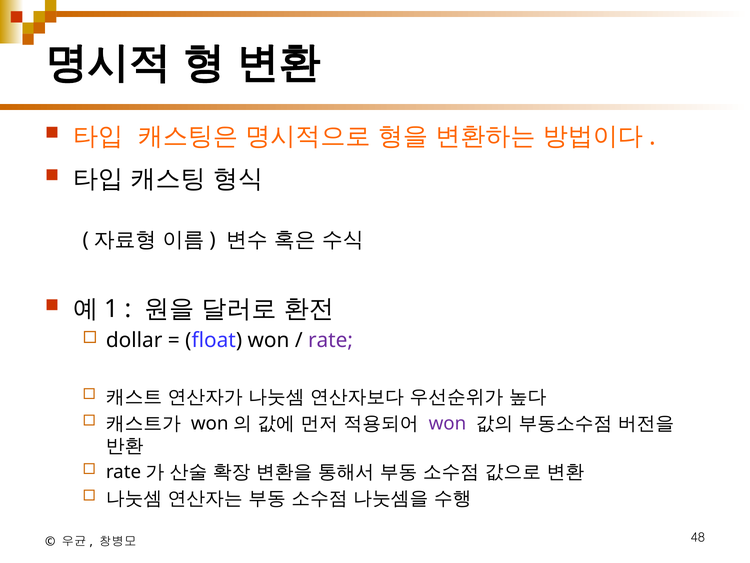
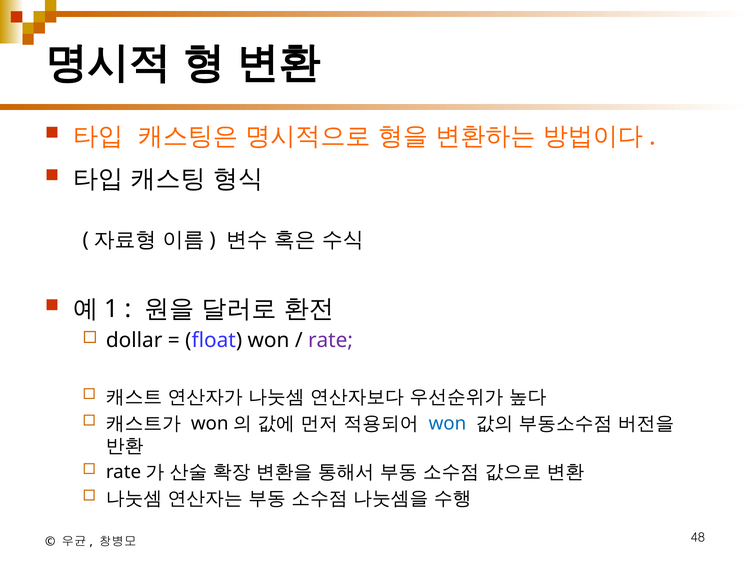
won colour: purple -> blue (447, 423)
